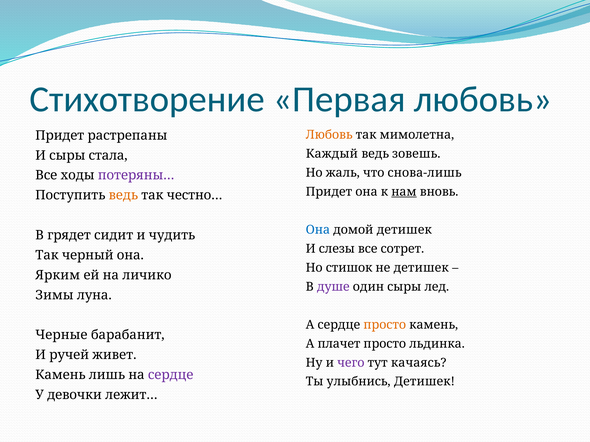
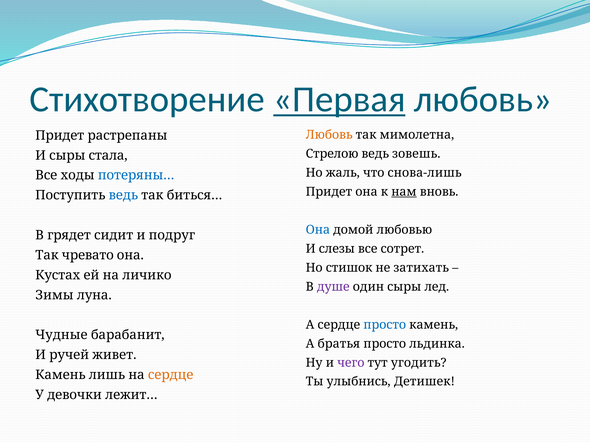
Первая underline: none -> present (339, 100)
Каждый: Каждый -> Стрелою (332, 154)
потеряны… colour: purple -> blue (136, 176)
ведь colour: orange -> blue (123, 196)
честно…: честно… -> биться… (195, 196)
домой детишек: детишек -> любовью (404, 230)
чудить: чудить -> подруг (172, 235)
черный: черный -> чревато (88, 255)
не детишек: детишек -> затихать (421, 268)
Ярким: Ярким -> Кустах (58, 275)
просто colour: orange -> blue (385, 325)
Черные: Черные -> Чудные (61, 335)
плачет: плачет -> братья (339, 344)
качаясь: качаясь -> угодить (419, 363)
сердце colour: purple -> orange (171, 375)
